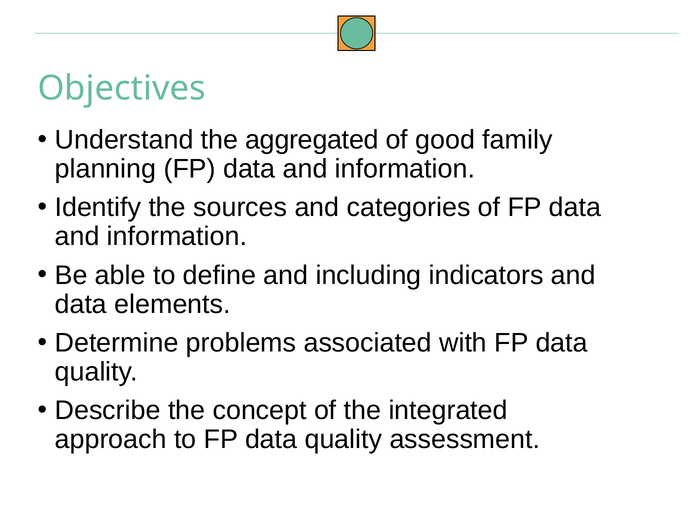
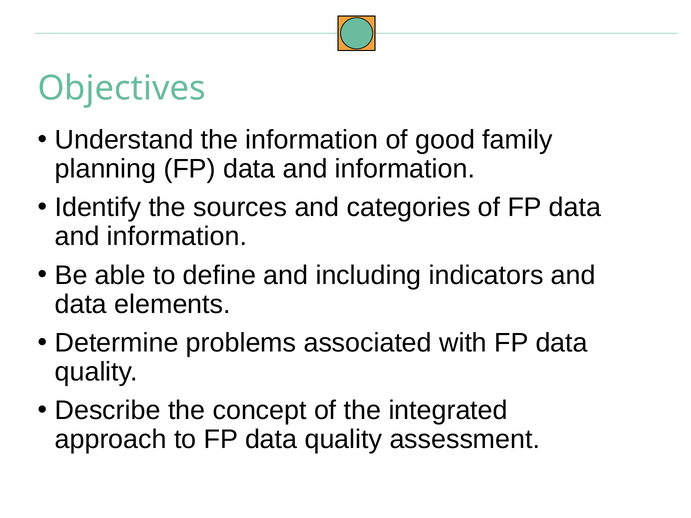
the aggregated: aggregated -> information (312, 140)
